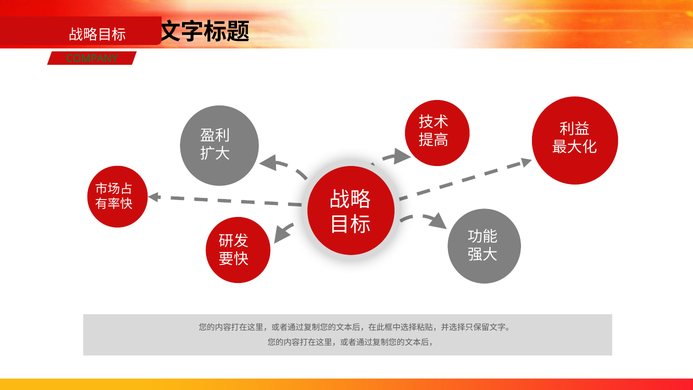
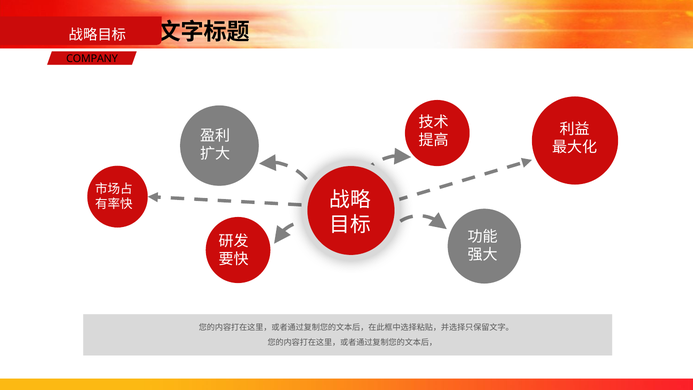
COMPANY colour: green -> black (92, 59)
